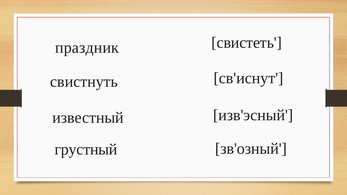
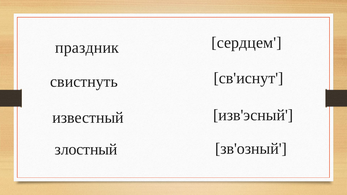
свистеть: свистеть -> сердцем (247, 43)
грустный: грустный -> злостный (86, 150)
